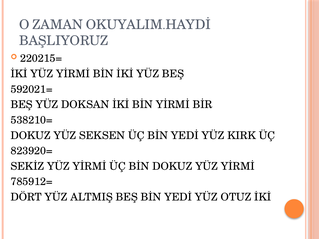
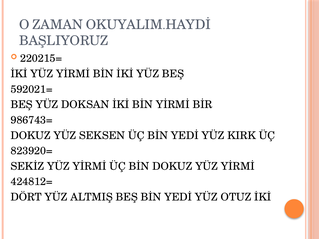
538210=: 538210= -> 986743= (32, 120)
785912=: 785912= -> 424812= (32, 182)
